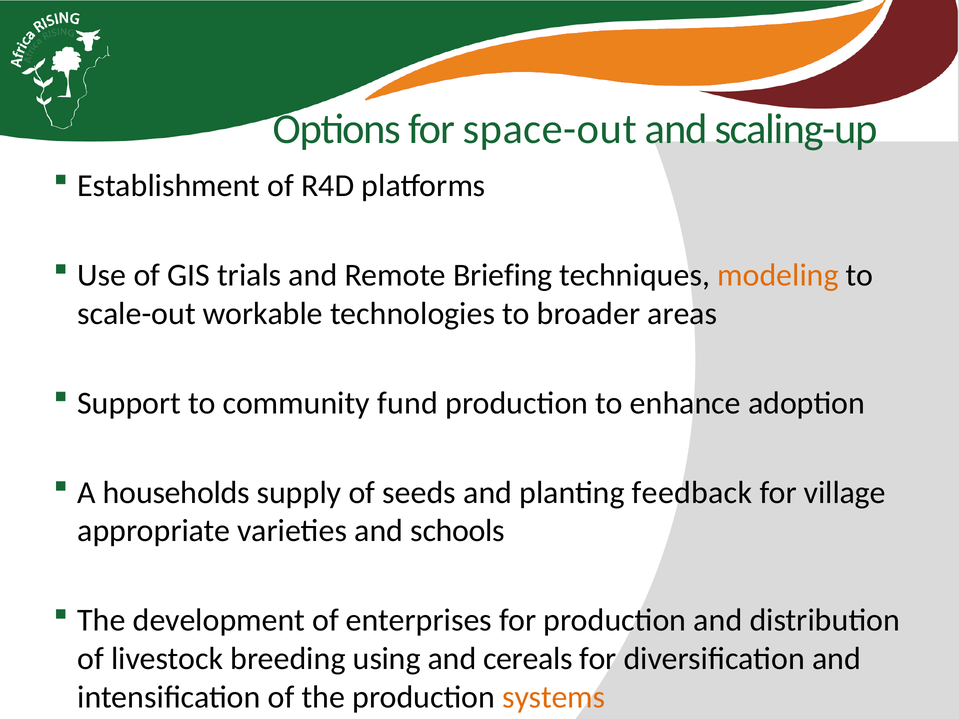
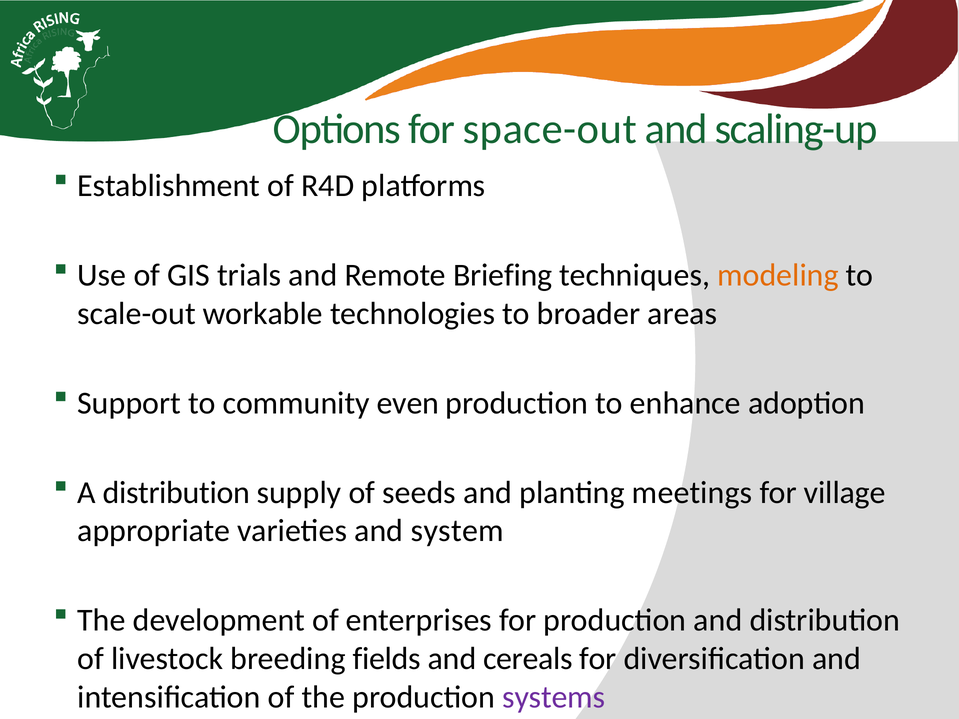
fund: fund -> even (408, 403)
A households: households -> distribution (176, 493)
feedback: feedback -> meetings (692, 493)
schools: schools -> system (457, 531)
using: using -> fields (387, 659)
systems colour: orange -> purple (554, 697)
